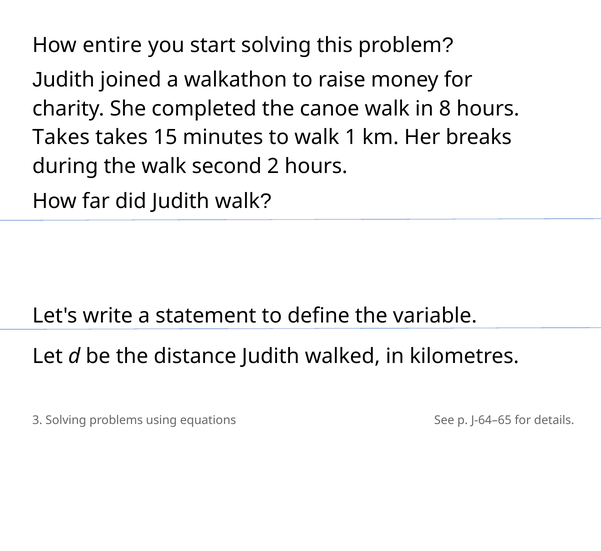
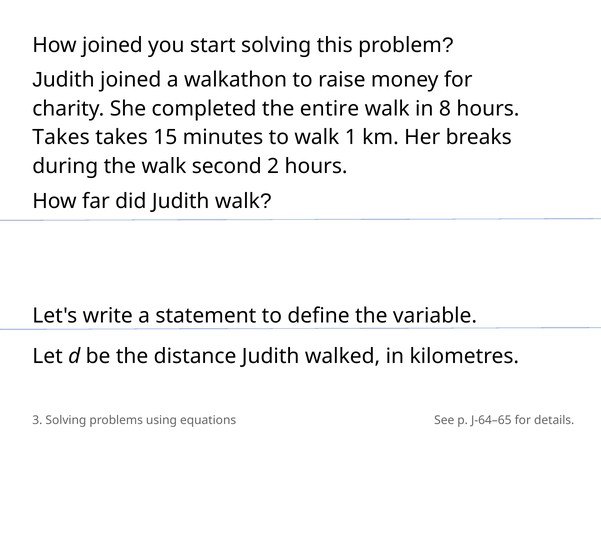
How entire: entire -> joined (112, 45)
canoe: canoe -> entire (329, 109)
